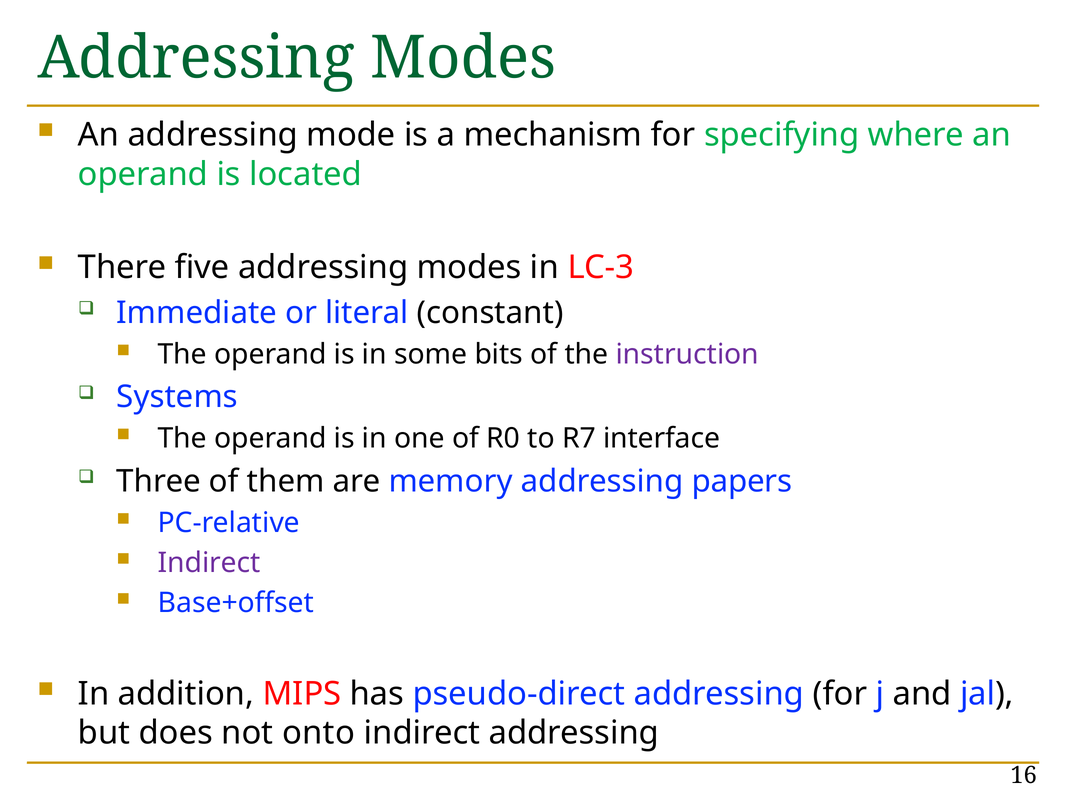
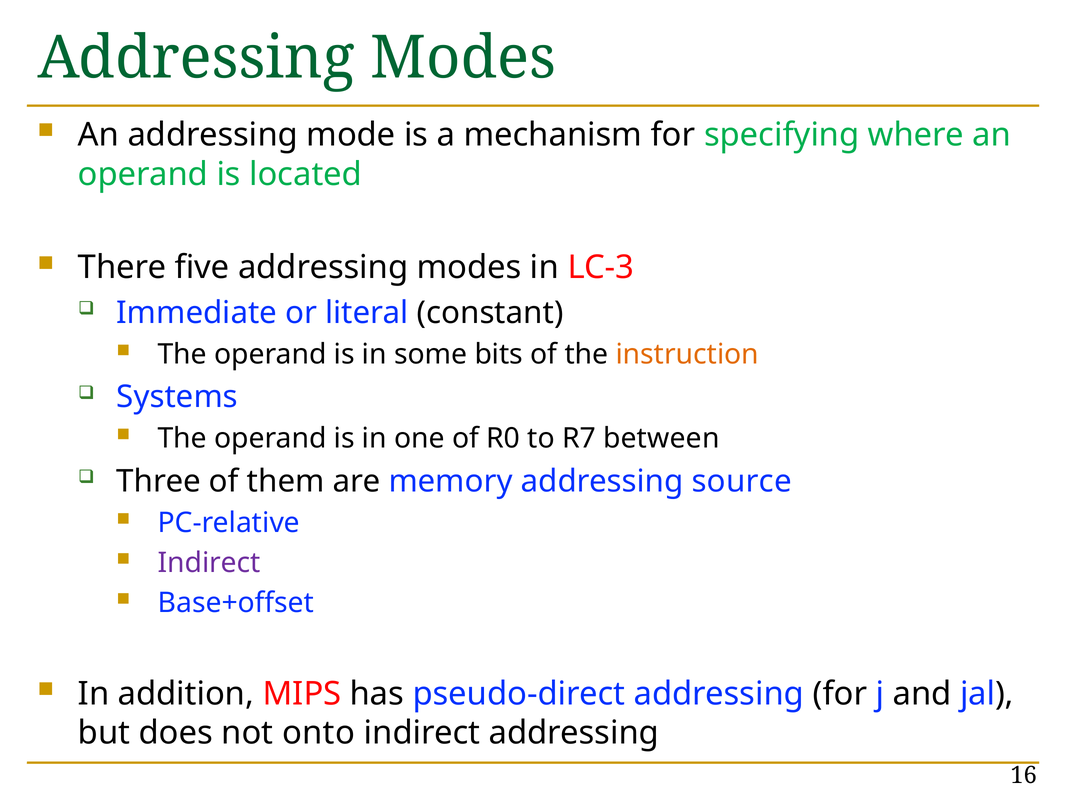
instruction colour: purple -> orange (687, 354)
interface: interface -> between (661, 438)
papers: papers -> source (742, 481)
